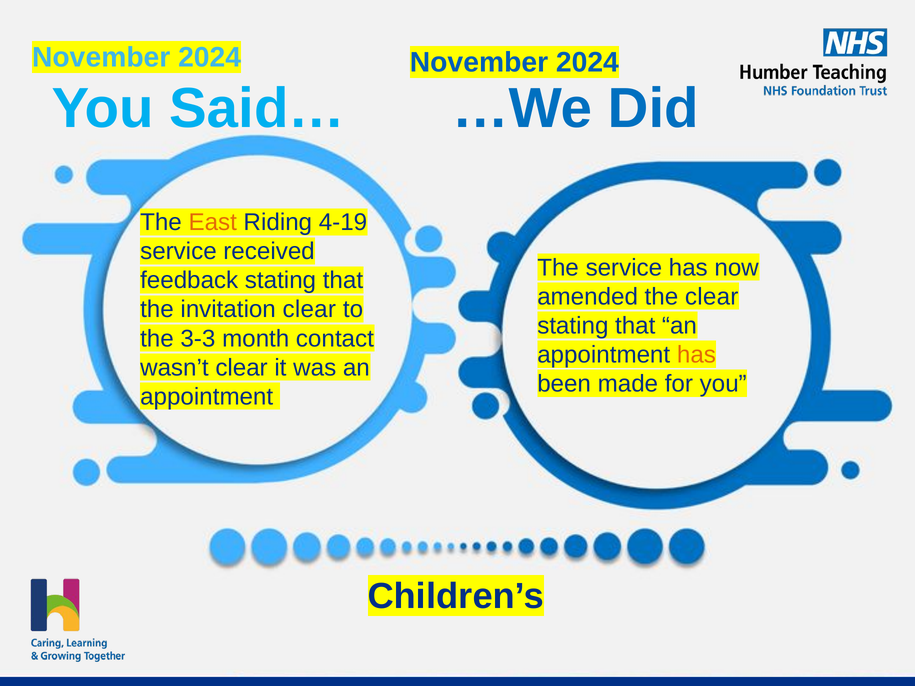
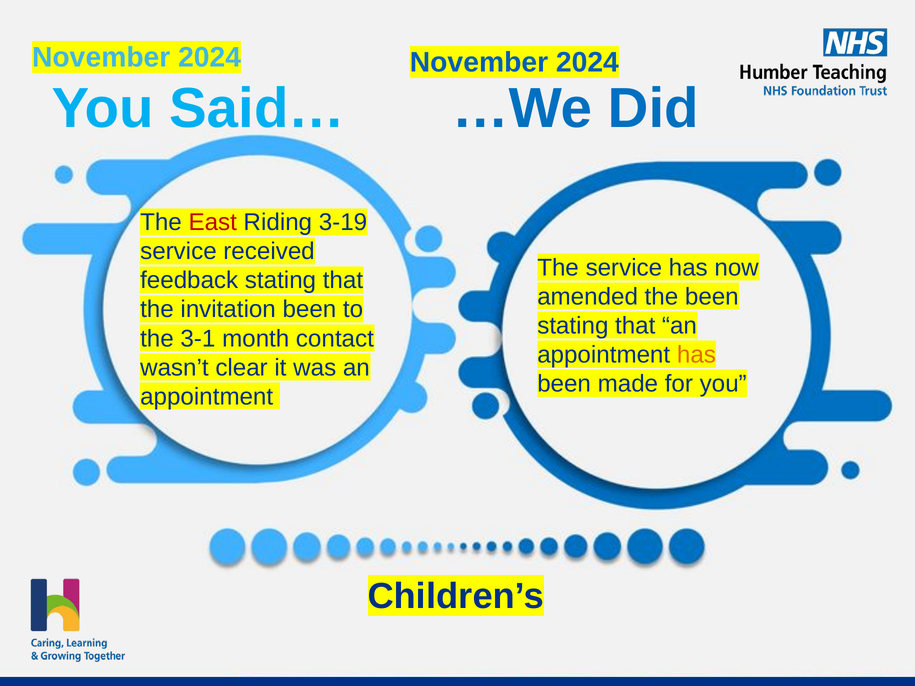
East colour: orange -> red (213, 222)
4-19: 4-19 -> 3-19 (343, 222)
the clear: clear -> been (712, 297)
invitation clear: clear -> been (309, 310)
3-3: 3-3 -> 3-1 (198, 339)
